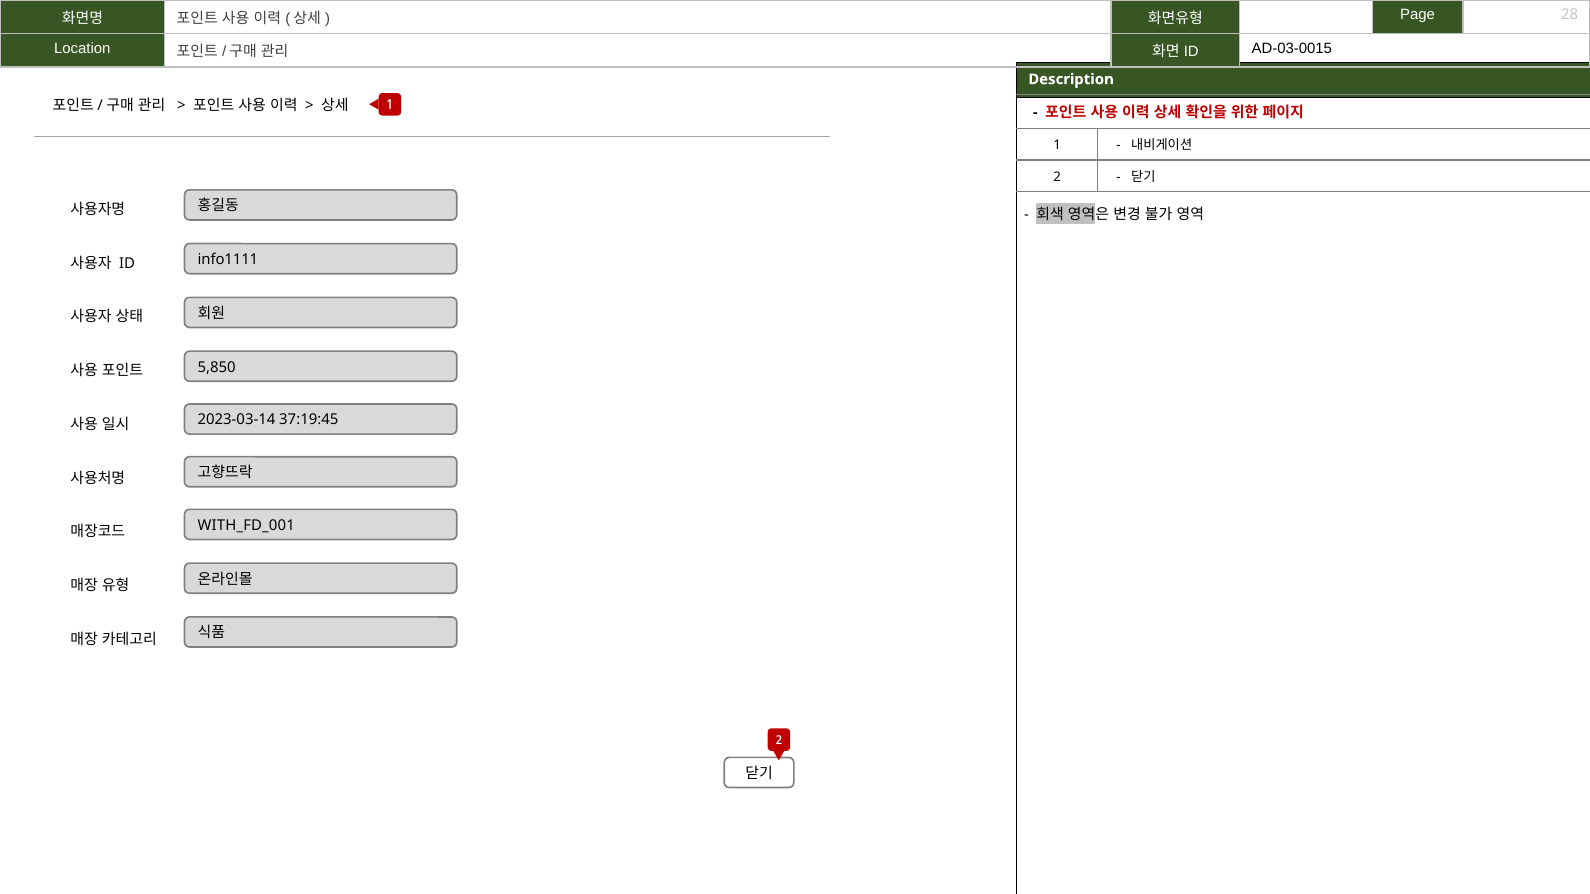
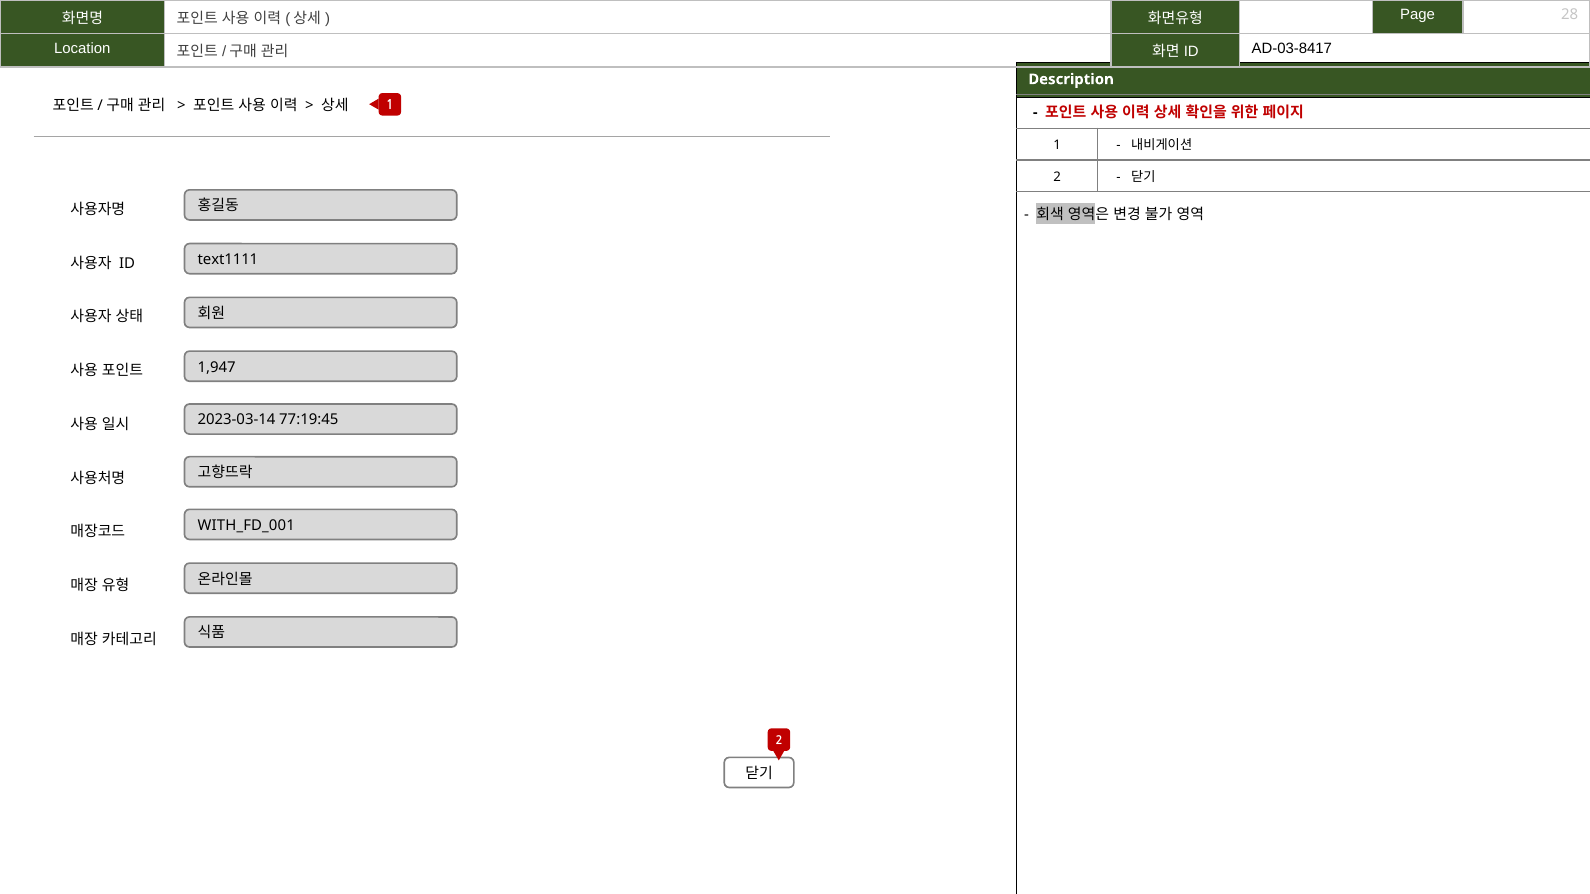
AD-03-0015: AD-03-0015 -> AD-03-8417 (1292, 48)
info1111: info1111 -> text1111 (228, 260)
5,850: 5,850 -> 1,947 (217, 367)
37:19:45: 37:19:45 -> 77:19:45 (309, 420)
